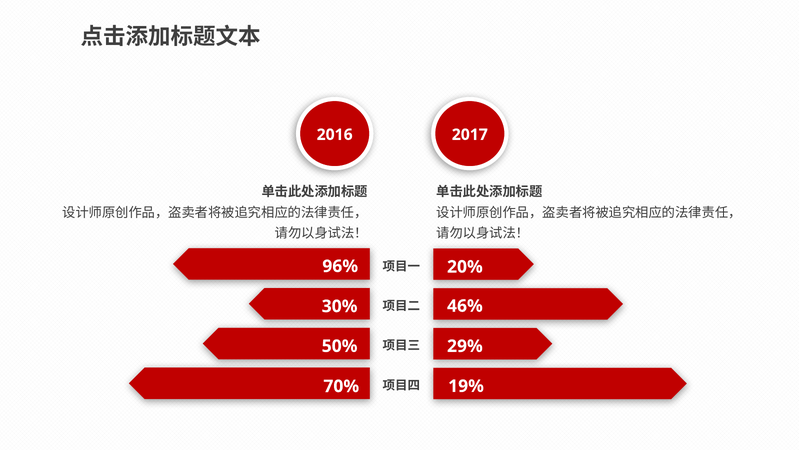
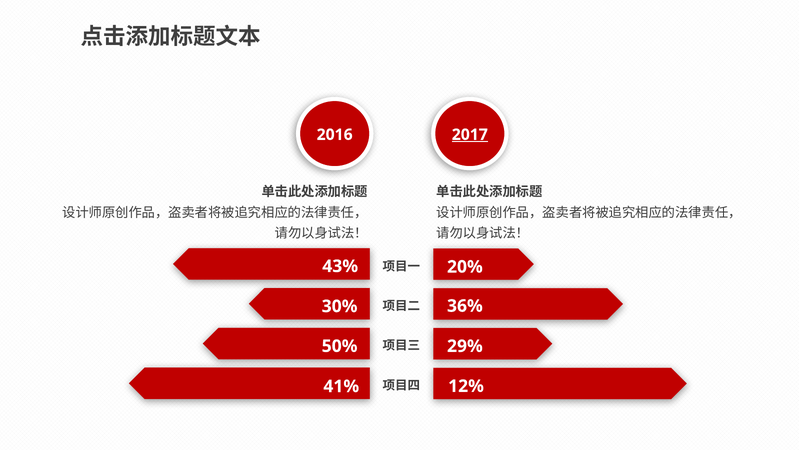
2017 underline: none -> present (470, 135)
96%: 96% -> 43% (340, 266)
46%: 46% -> 36% (465, 306)
19%: 19% -> 12% (466, 386)
70%: 70% -> 41% (341, 386)
